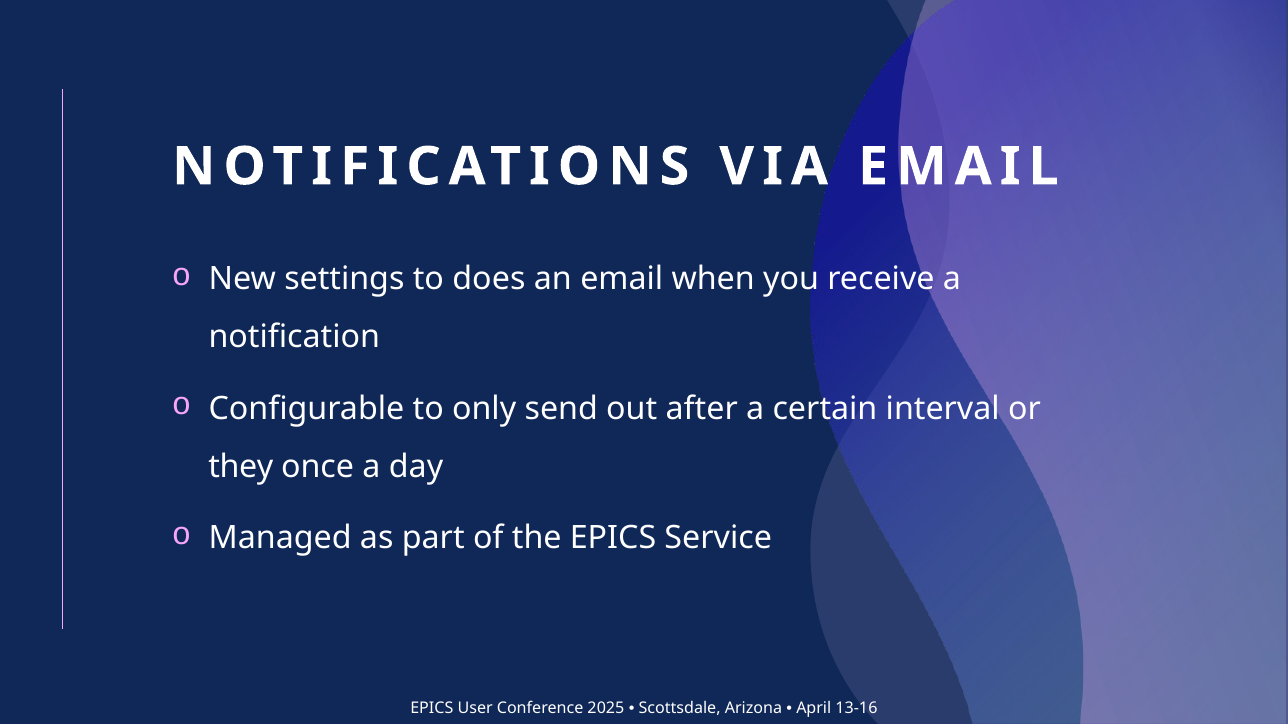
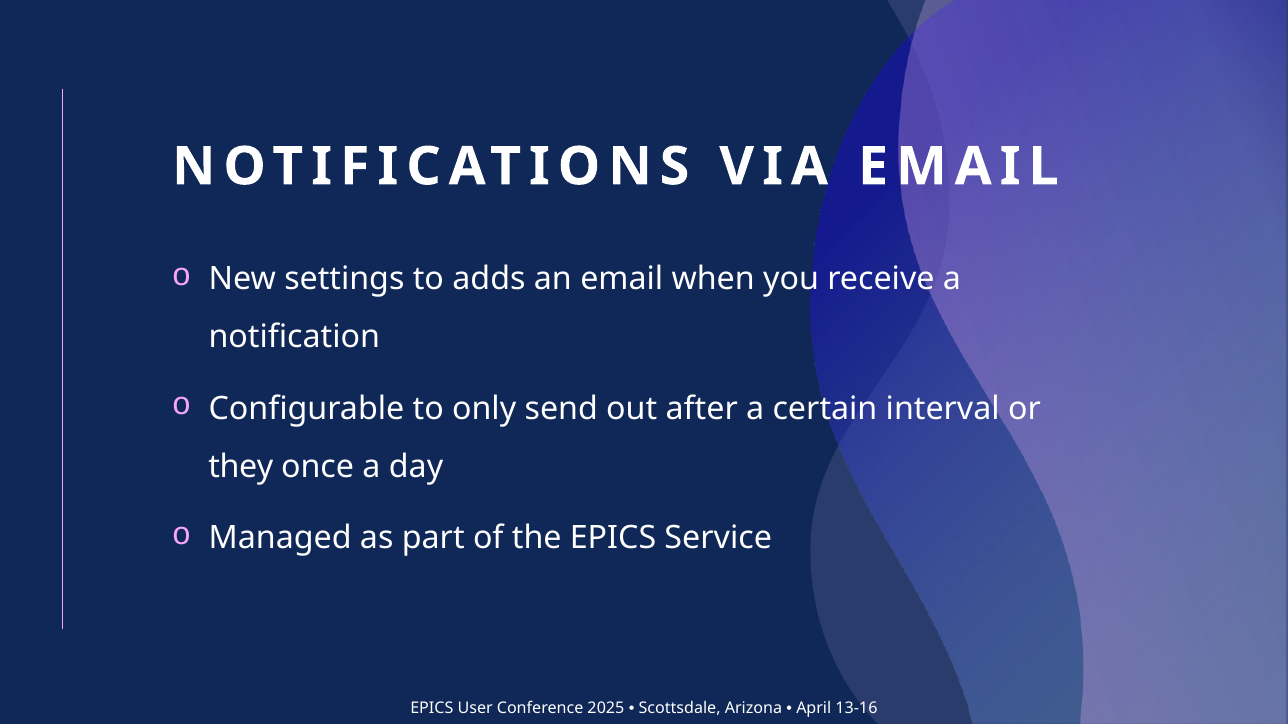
does: does -> adds (489, 280)
